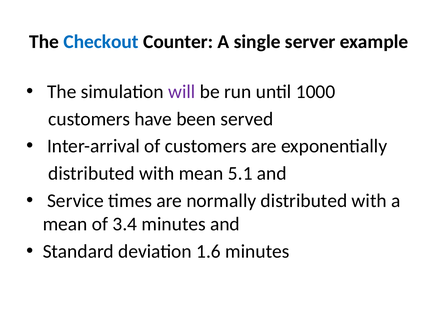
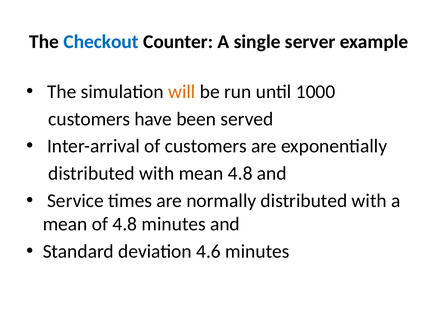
will colour: purple -> orange (182, 92)
mean 5.1: 5.1 -> 4.8 (240, 174)
of 3.4: 3.4 -> 4.8 (125, 224)
1.6: 1.6 -> 4.6 (209, 252)
